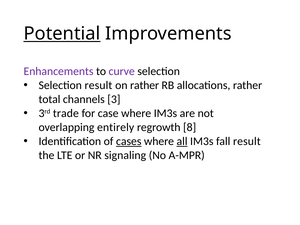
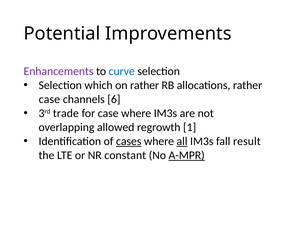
Potential underline: present -> none (62, 34)
curve colour: purple -> blue (122, 71)
Selection result: result -> which (99, 85)
total: total -> case (49, 99)
3: 3 -> 6 (114, 99)
entirely: entirely -> allowed (116, 127)
8: 8 -> 1 (190, 127)
signaling: signaling -> constant (125, 155)
A-MPR underline: none -> present (187, 155)
